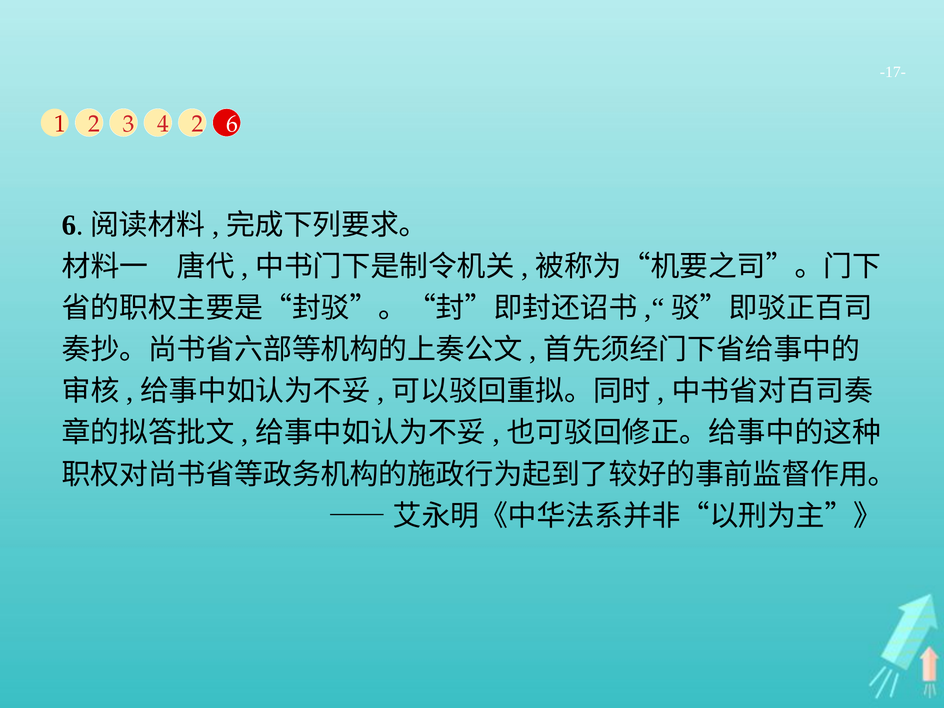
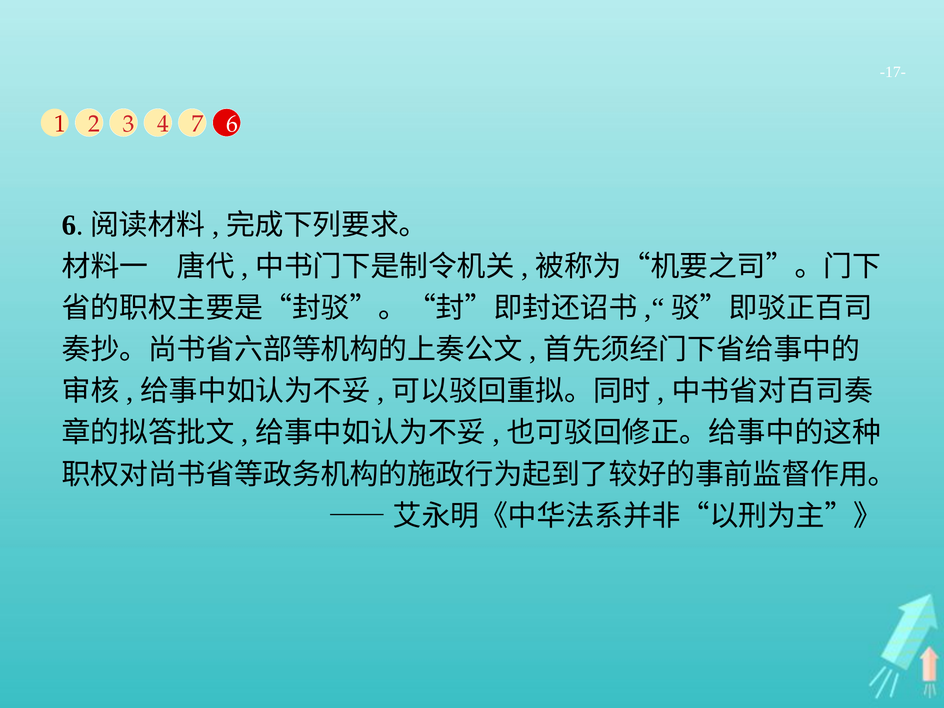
4 2: 2 -> 7 (198, 124)
